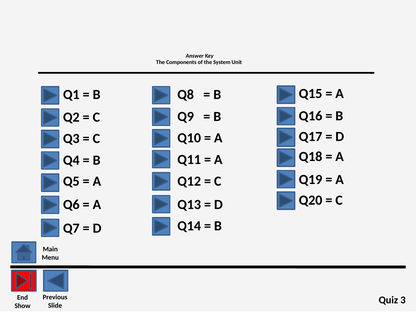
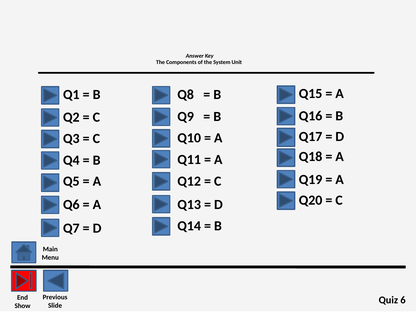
3: 3 -> 6 (403, 300)
